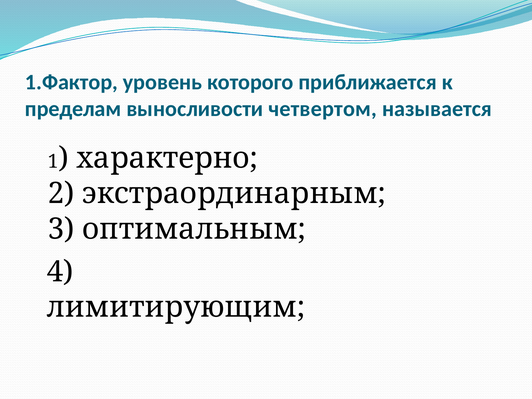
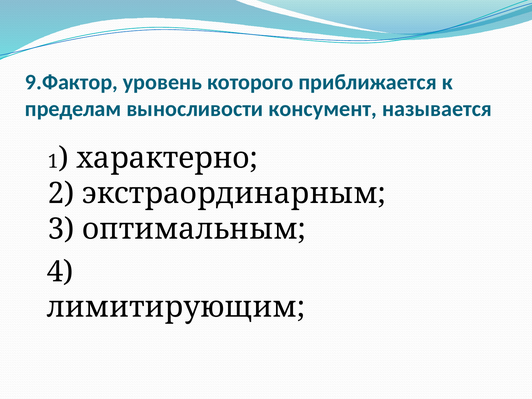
1.Фактор: 1.Фактор -> 9.Фактор (71, 82)
четвертом: четвертом -> консумент (323, 109)
